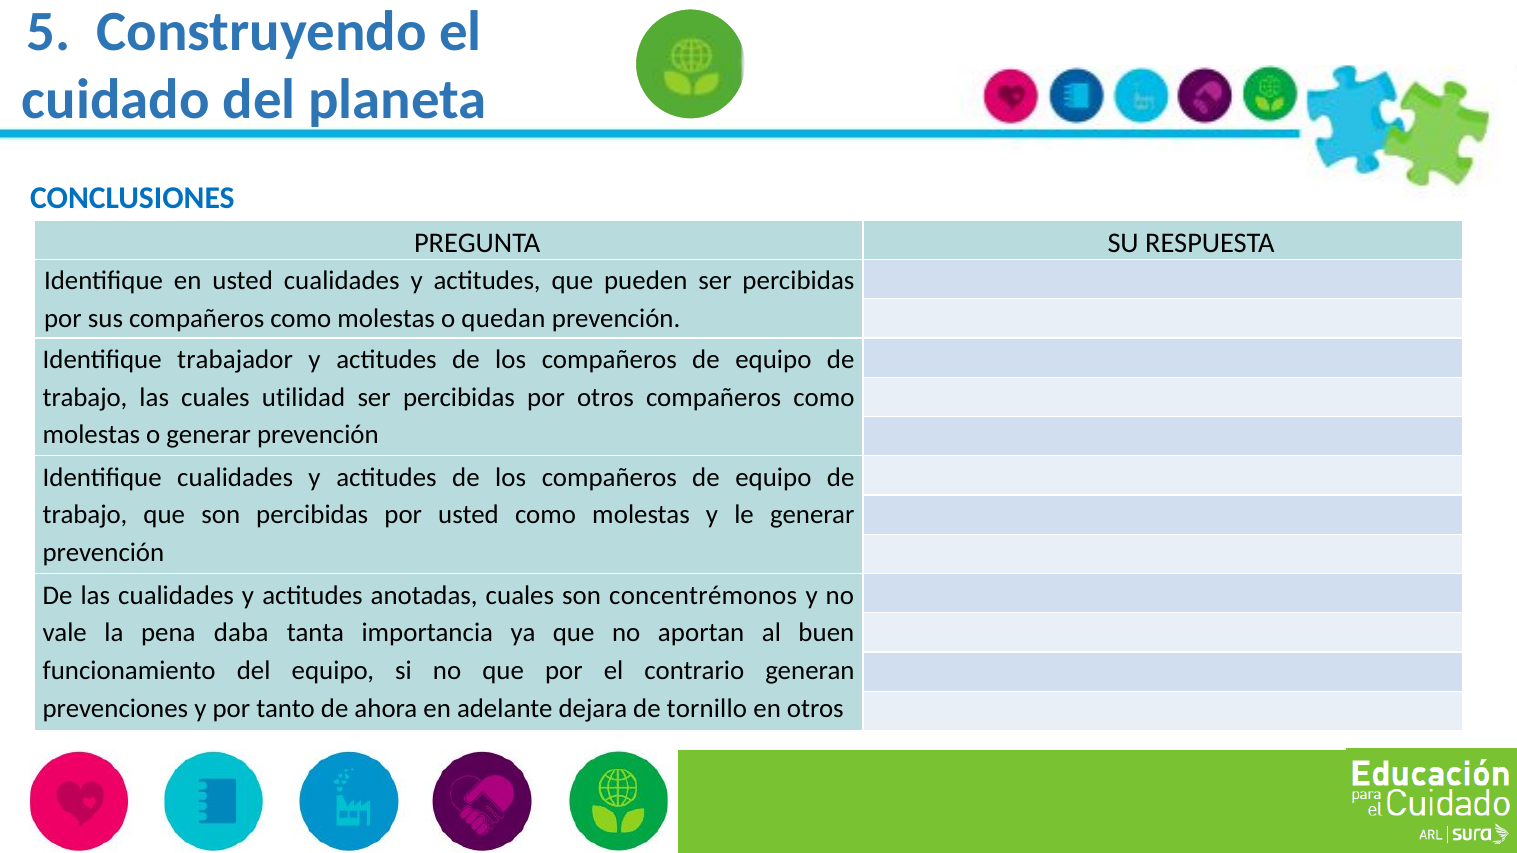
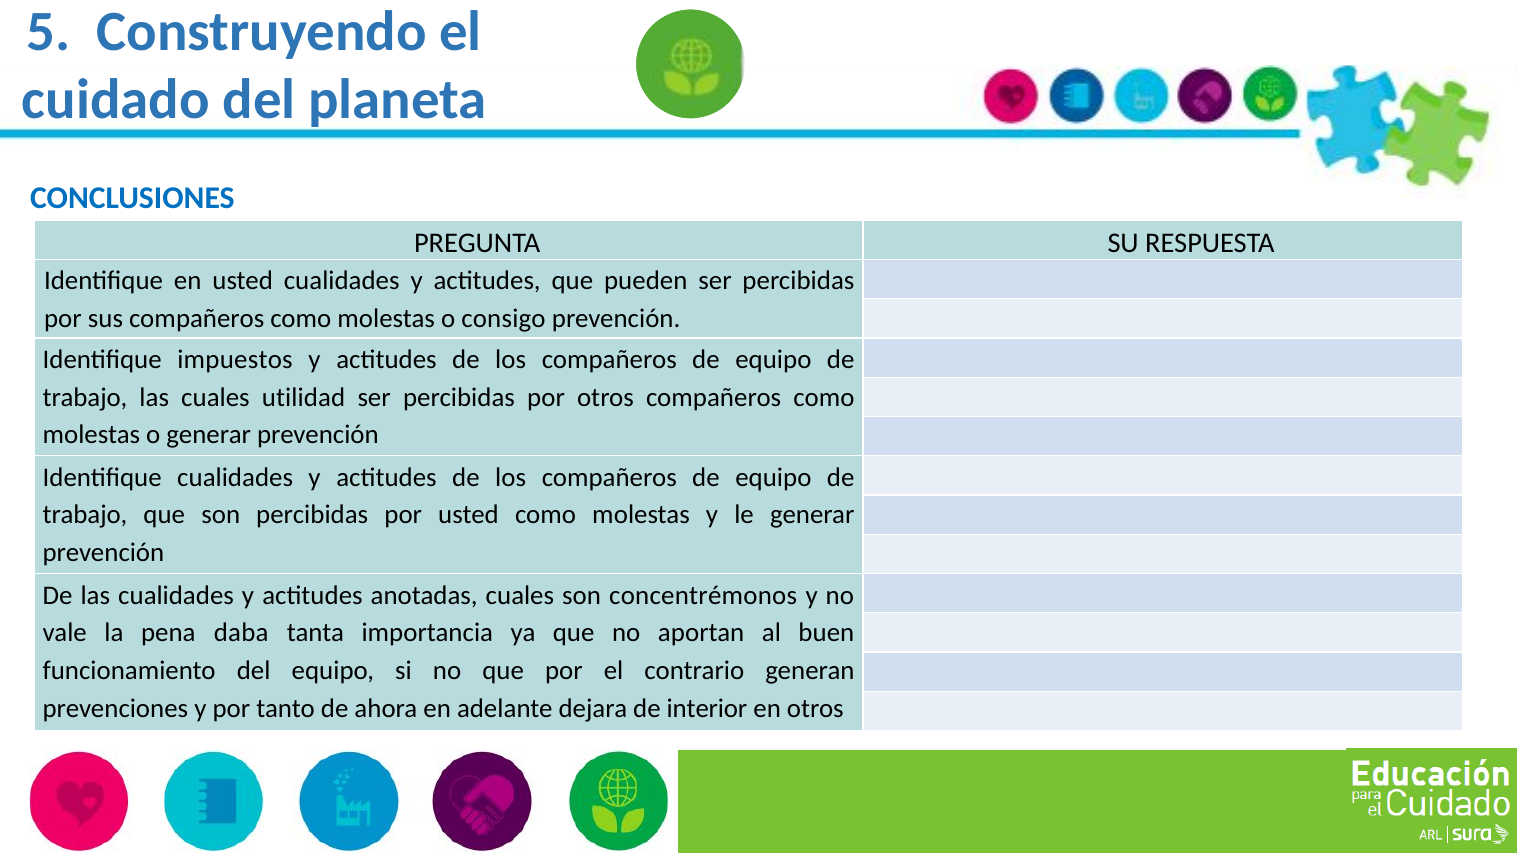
quedan: quedan -> consigo (503, 319)
trabajador: trabajador -> impuestos (235, 360)
tornillo: tornillo -> interior (707, 709)
